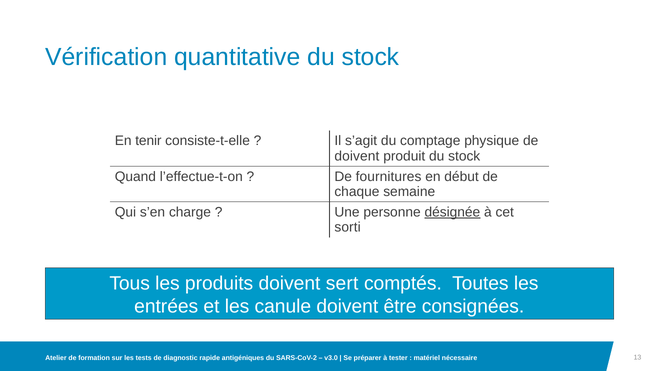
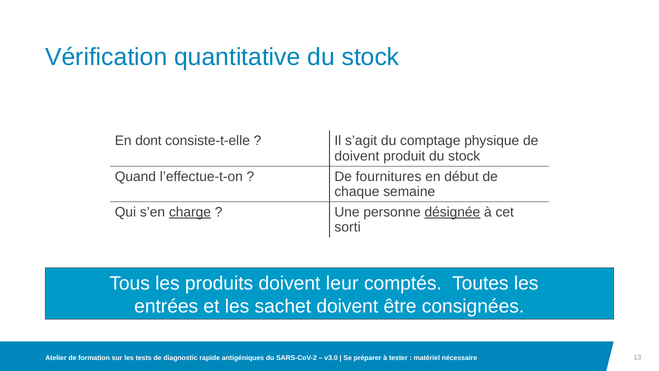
tenir: tenir -> dont (148, 141)
charge underline: none -> present (190, 212)
sert: sert -> leur (342, 283)
canule: canule -> sachet (283, 306)
